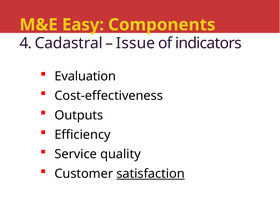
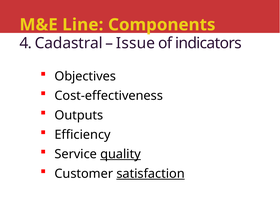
Easy: Easy -> Line (83, 25)
Evaluation: Evaluation -> Objectives (85, 76)
quality underline: none -> present (120, 154)
